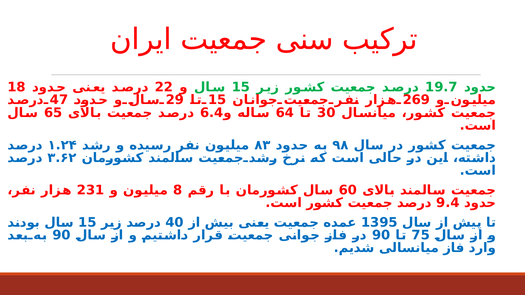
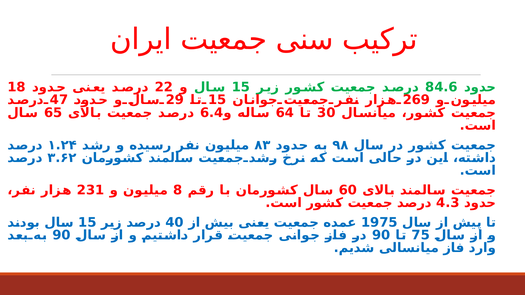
19.7: 19.7 -> 84.6 (441, 87)
9.4: 9.4 -> 4.3 (448, 203)
1395: 1395 -> 1975 (379, 223)
